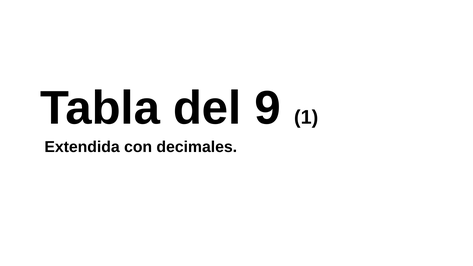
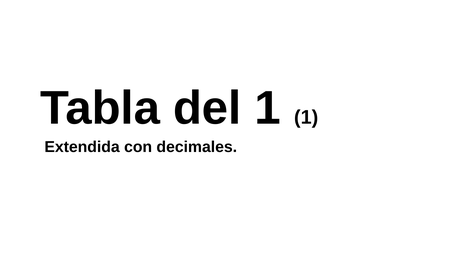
del 9: 9 -> 1 (268, 108)
